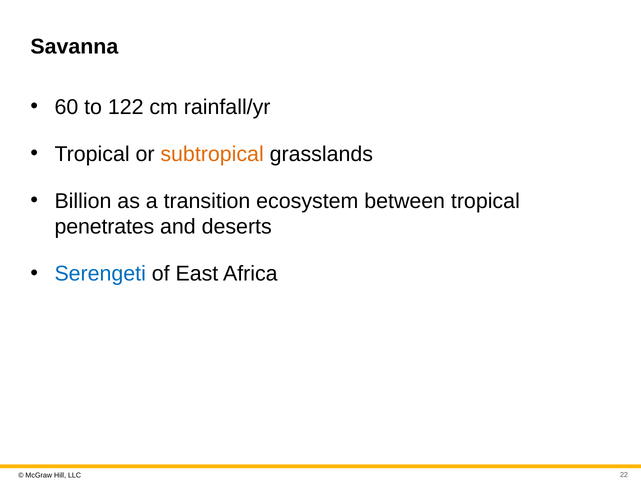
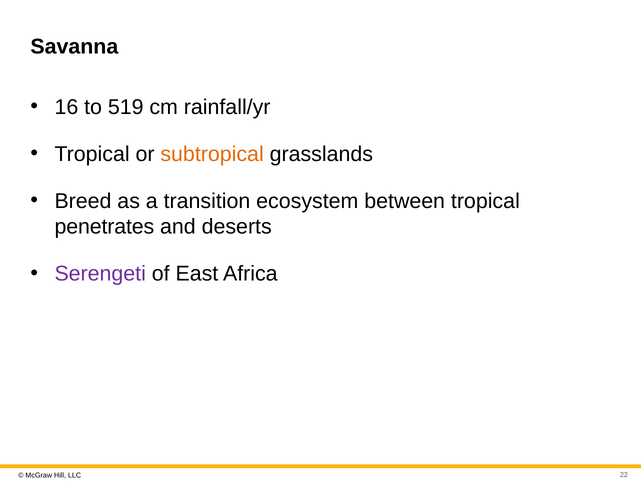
60: 60 -> 16 (66, 107)
122: 122 -> 519 (126, 107)
Billion: Billion -> Breed (83, 201)
Serengeti colour: blue -> purple (100, 274)
